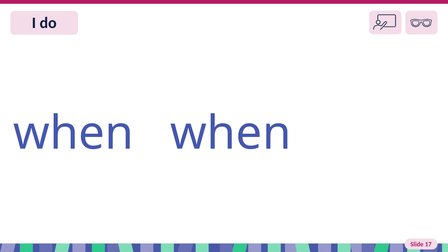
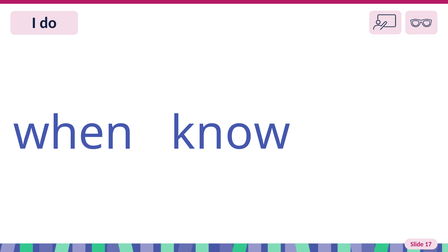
when when: when -> know (230, 134)
